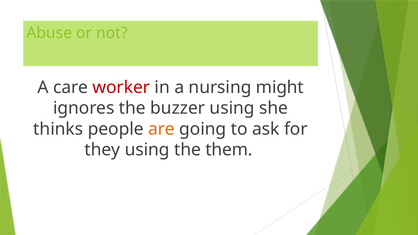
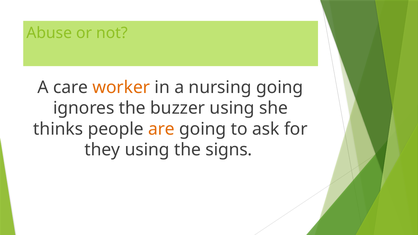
worker colour: red -> orange (121, 87)
nursing might: might -> going (280, 87)
them: them -> signs (229, 150)
